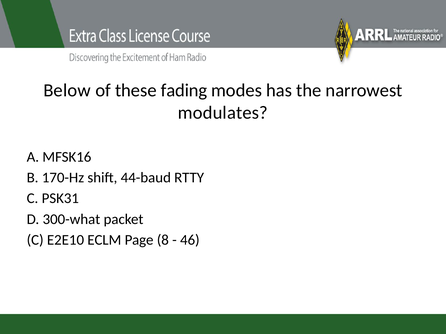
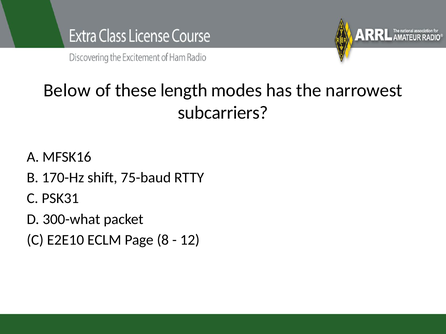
fading: fading -> length (184, 90)
modulates: modulates -> subcarriers (223, 113)
44-baud: 44-baud -> 75-baud (146, 178)
46: 46 -> 12 (190, 240)
